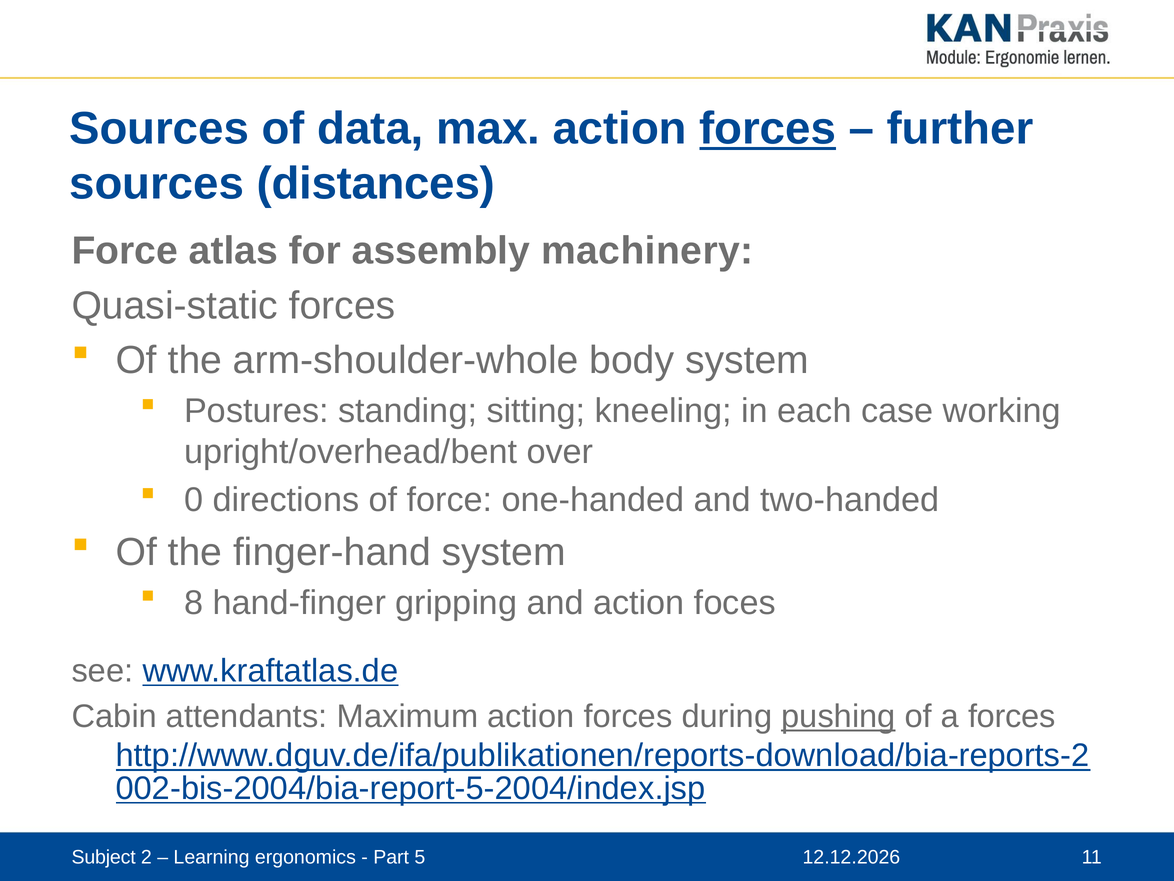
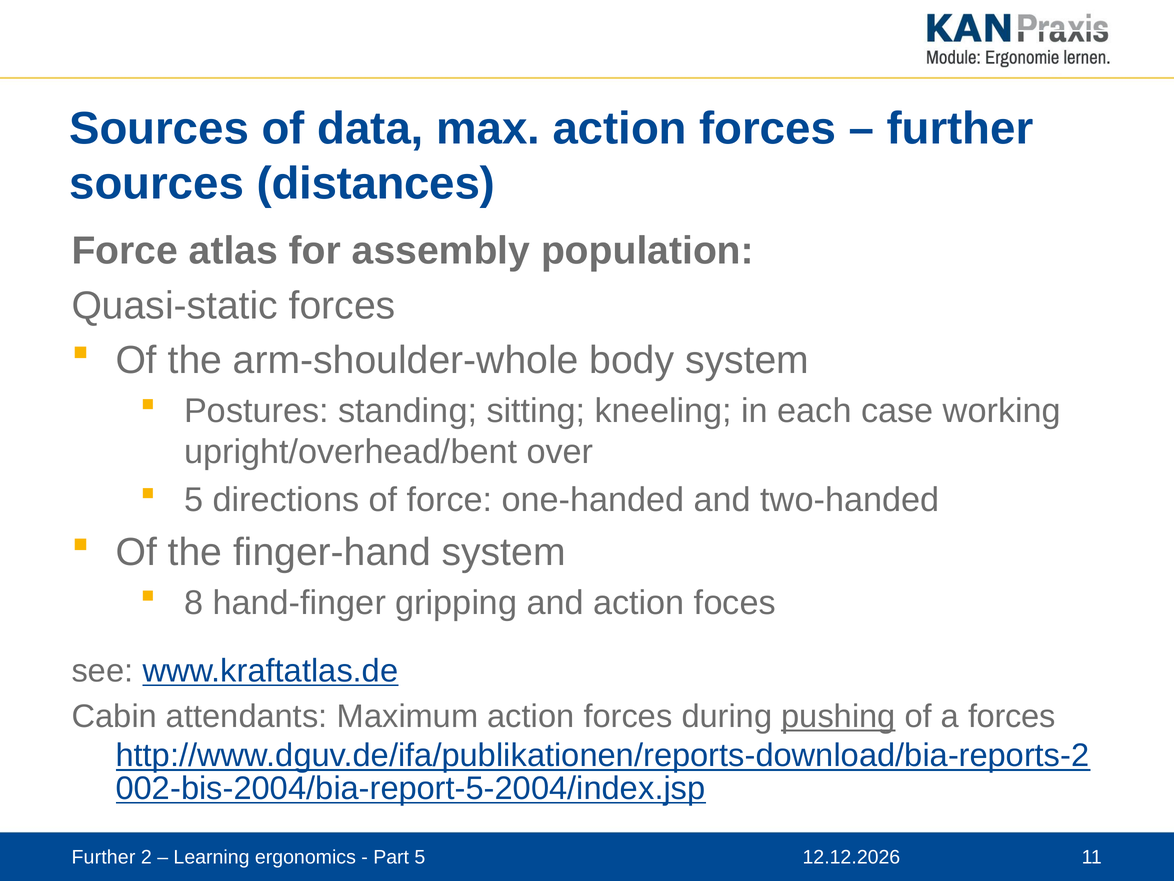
forces underline: present -> none (768, 129)
machinery: machinery -> population (647, 251)
0: 0 -> 5 (194, 500)
Subject: Subject -> Further (103, 857)
